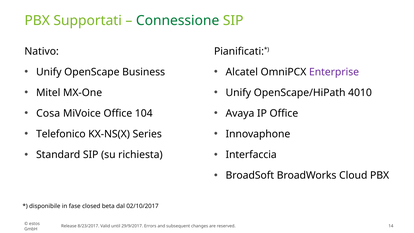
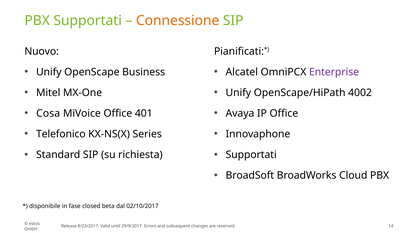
Connessione colour: green -> orange (178, 21)
Nativo: Nativo -> Nuovo (42, 51)
4010: 4010 -> 4002 (360, 93)
104: 104 -> 401 (144, 113)
Interfaccia: Interfaccia -> Supportati (251, 155)
